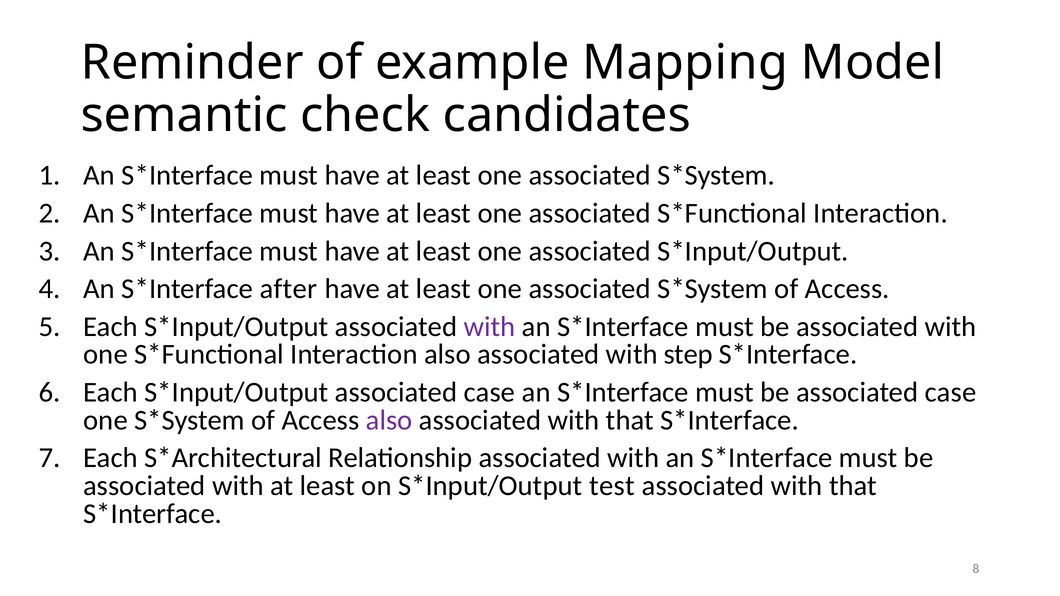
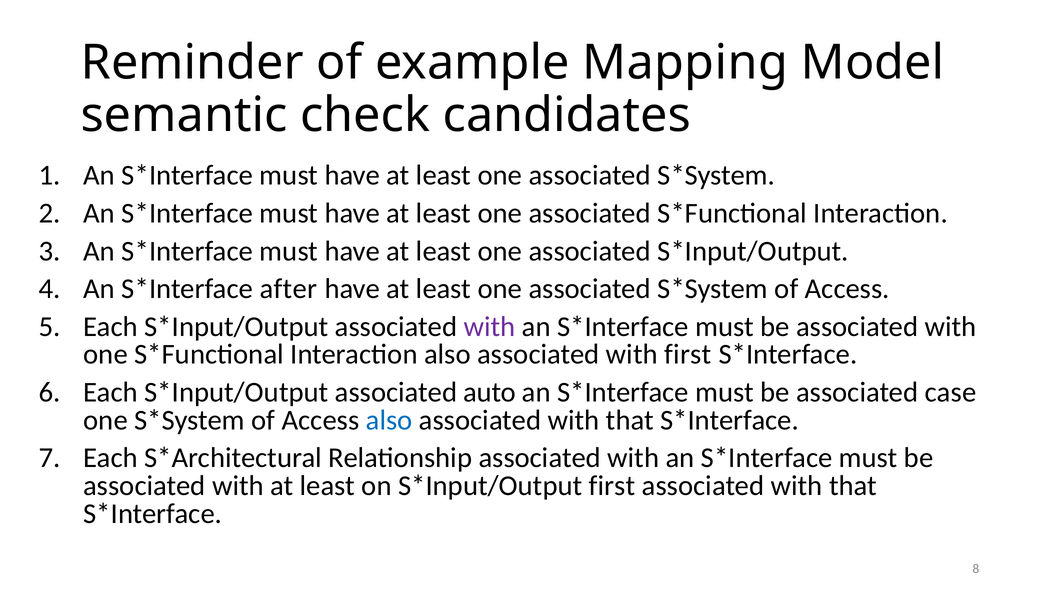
with step: step -> first (688, 355)
case: case -> auto (490, 392)
also colour: purple -> blue (389, 420)
test: test -> first (612, 486)
